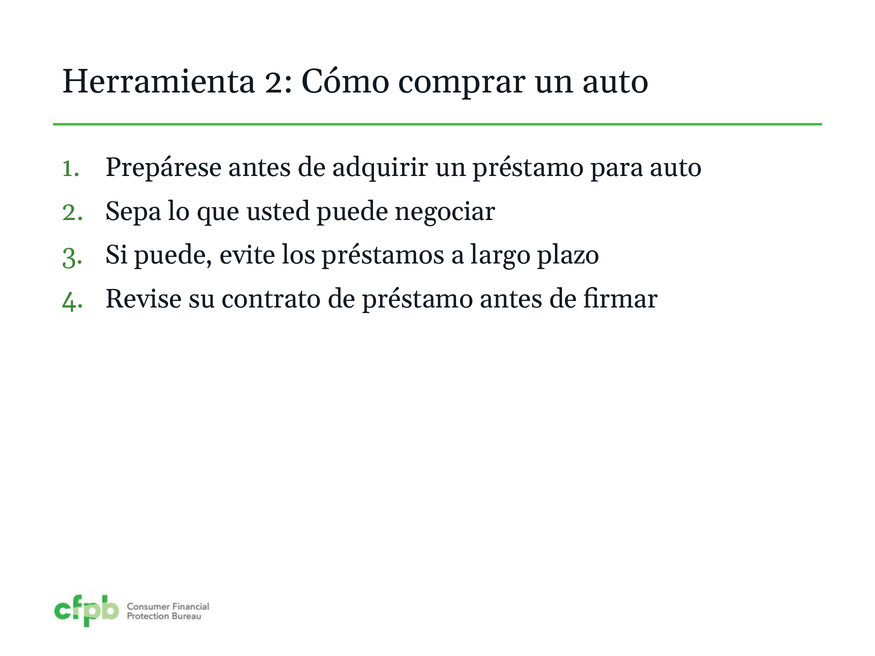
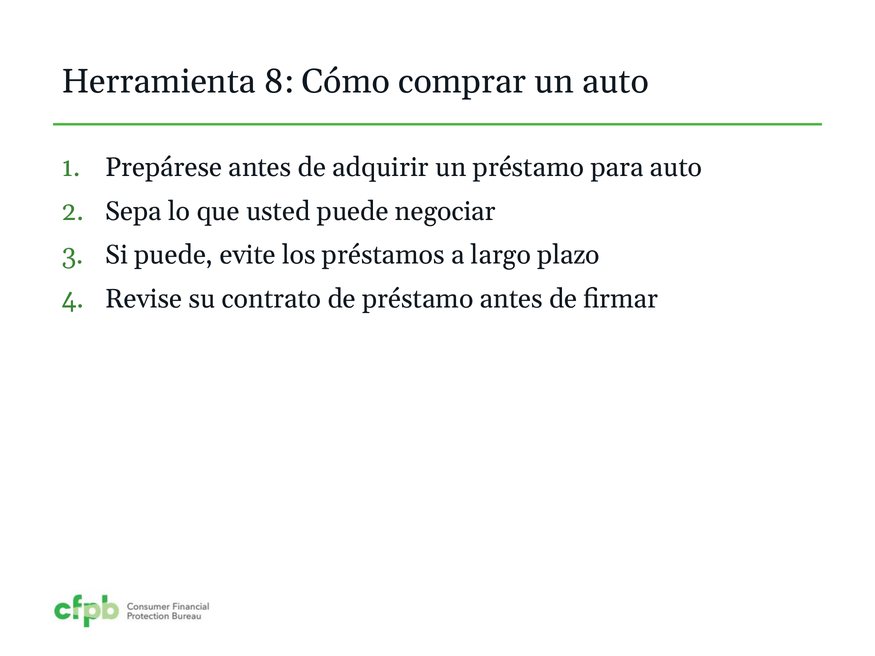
Herramienta 2: 2 -> 8 (279, 82)
